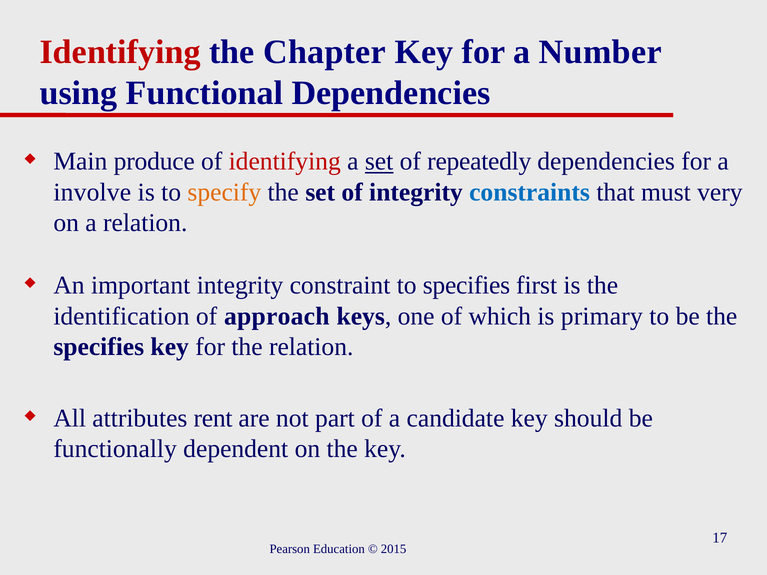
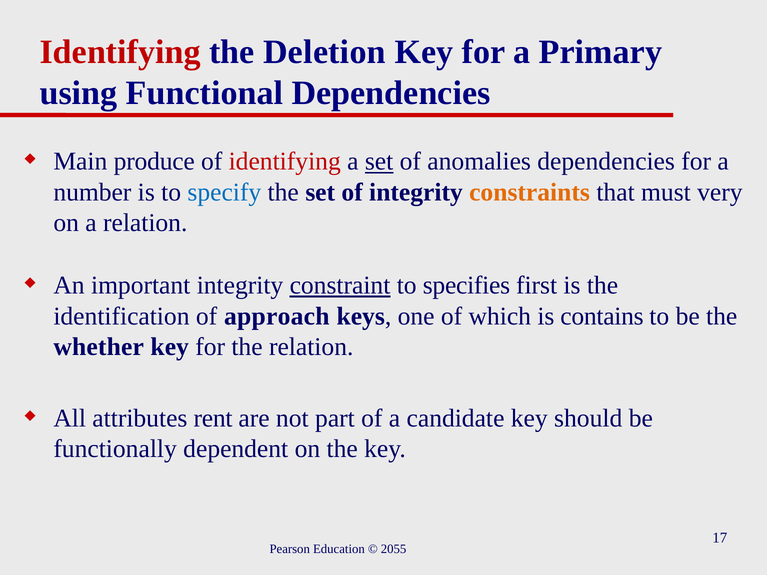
Chapter: Chapter -> Deletion (325, 52)
Number: Number -> Primary (601, 52)
repeatedly: repeatedly -> anomalies (479, 162)
involve: involve -> number (92, 192)
specify colour: orange -> blue (224, 192)
constraints colour: blue -> orange (530, 192)
constraint underline: none -> present (340, 286)
primary: primary -> contains (602, 316)
specifies: specifies -> whether (99, 347)
2015: 2015 -> 2055 (394, 549)
